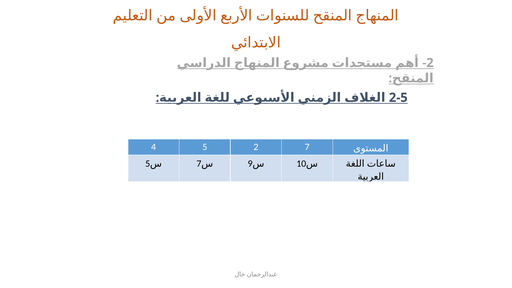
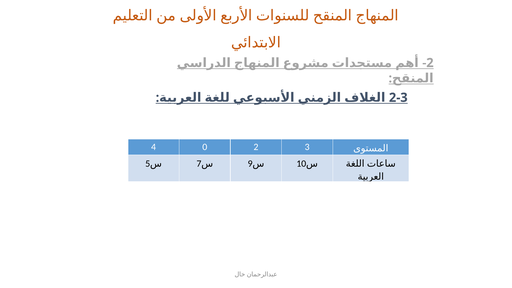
2-5: 2-5 -> 2-3 (398, 98)
5: 5 -> 0 (205, 147)
7: 7 -> 3 (307, 147)
